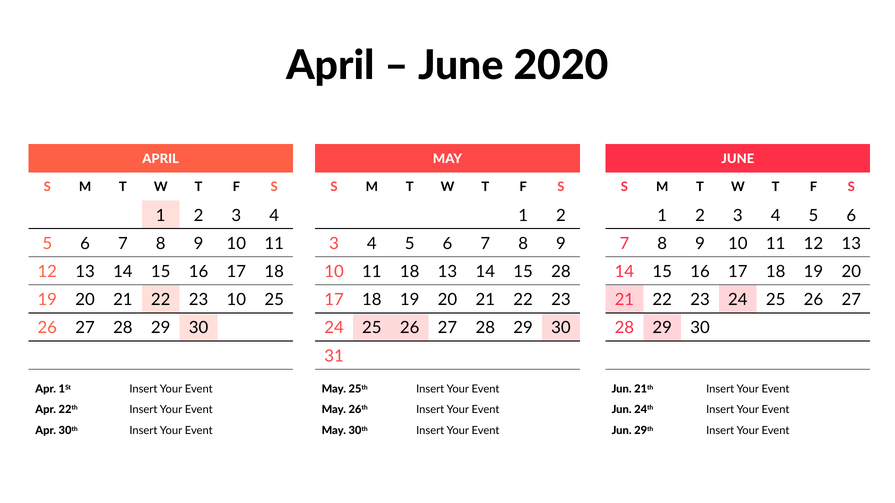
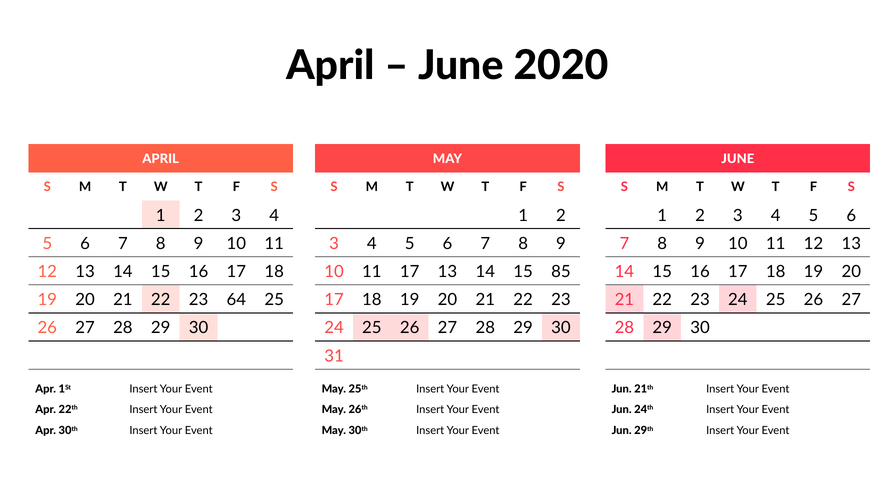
11 18: 18 -> 17 (410, 272)
15 28: 28 -> 85 (561, 272)
23 10: 10 -> 64 (236, 300)
